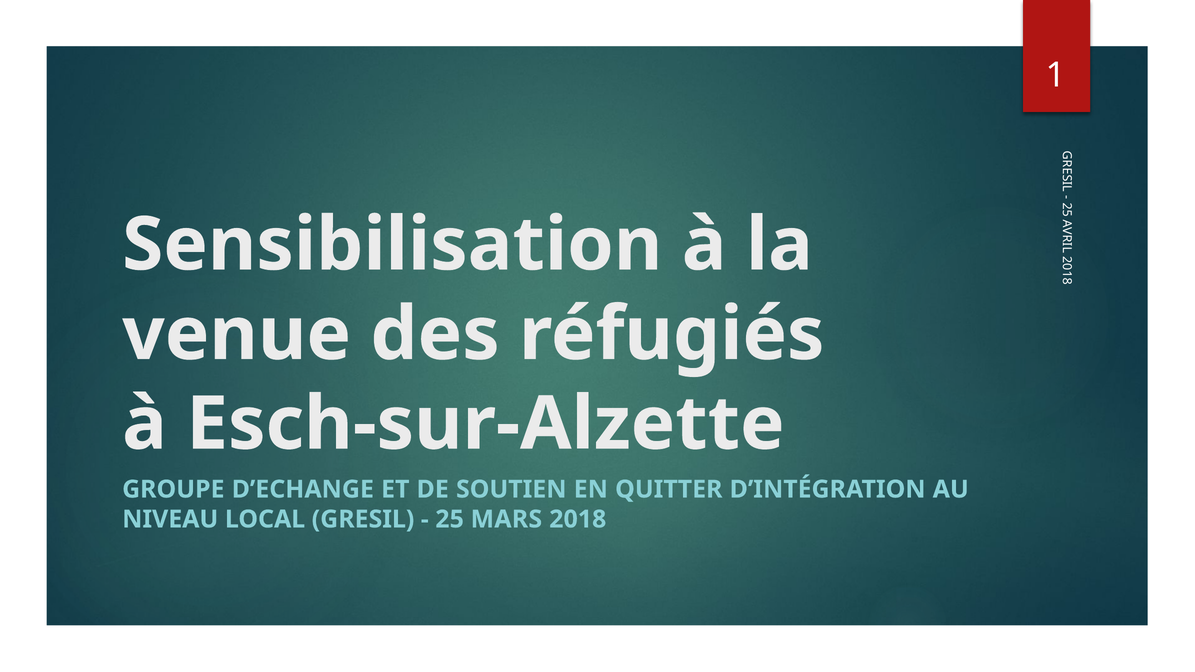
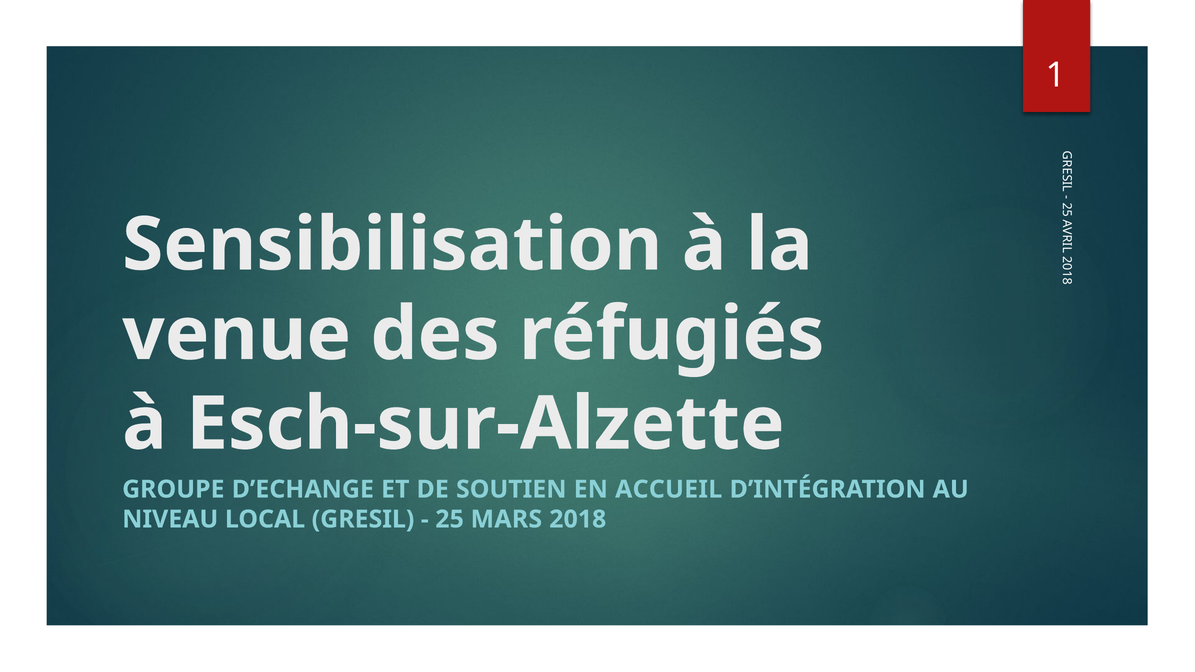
QUITTER: QUITTER -> ACCUEIL (669, 489)
